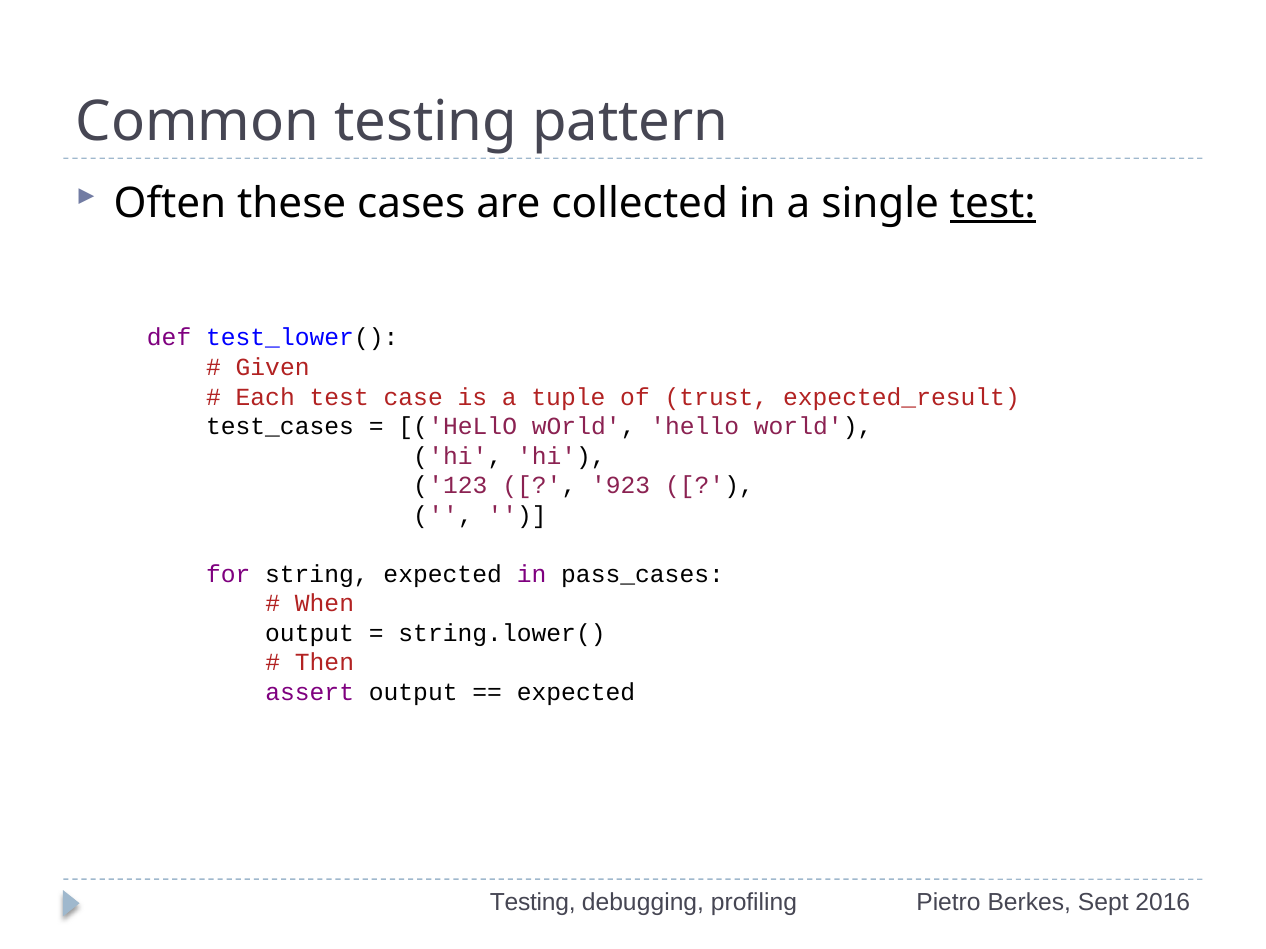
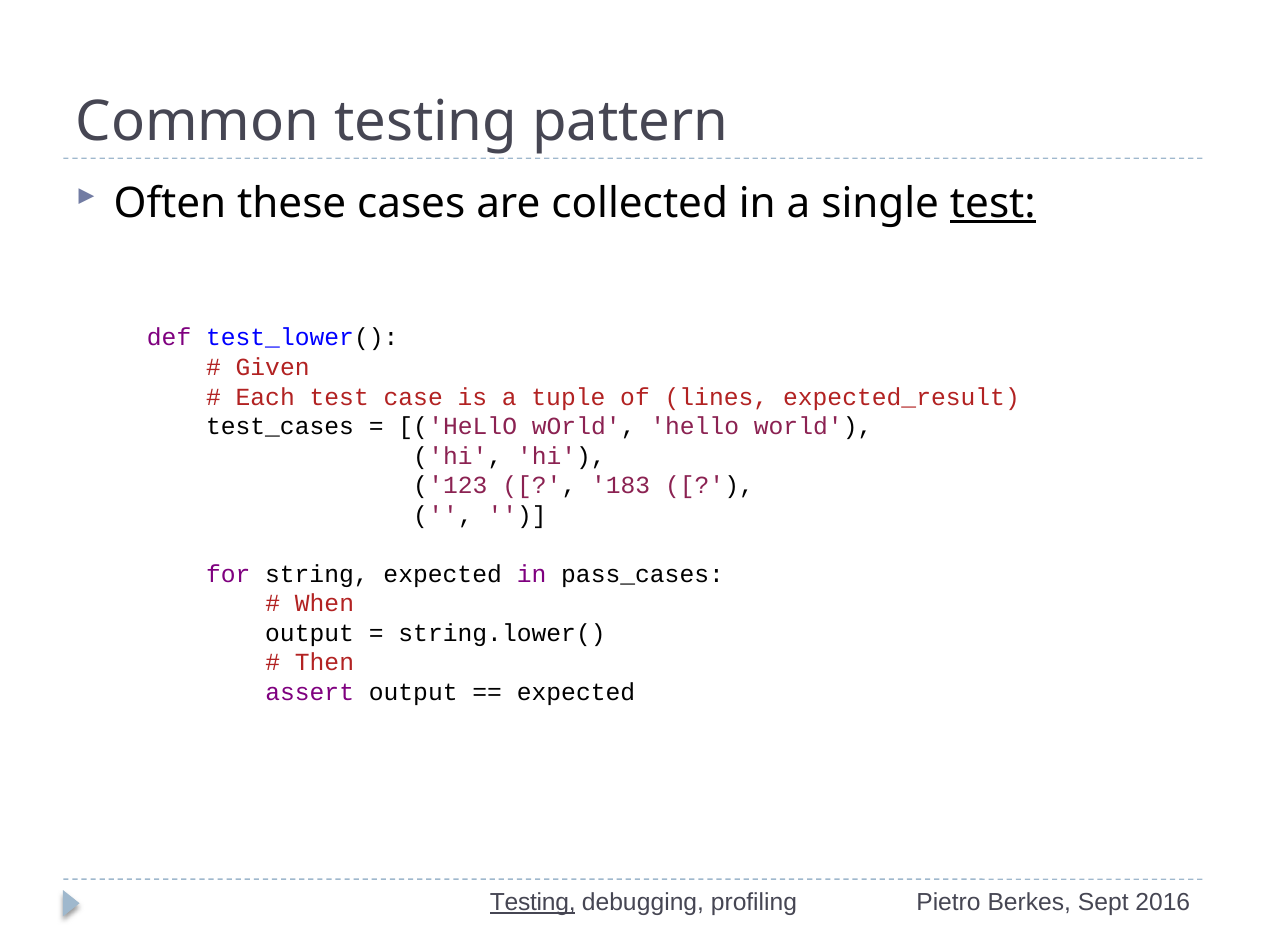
trust: trust -> lines (716, 397)
923: 923 -> 183 (621, 486)
Testing underline: none -> present (533, 903)
